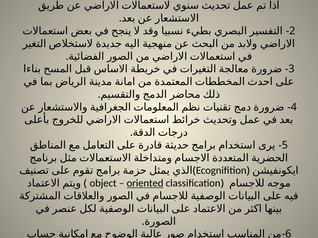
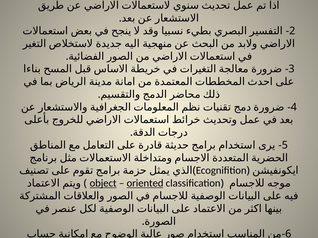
object underline: none -> present (103, 184)
